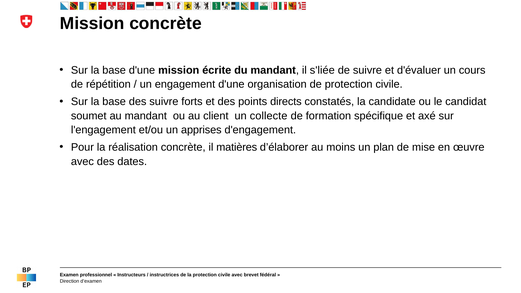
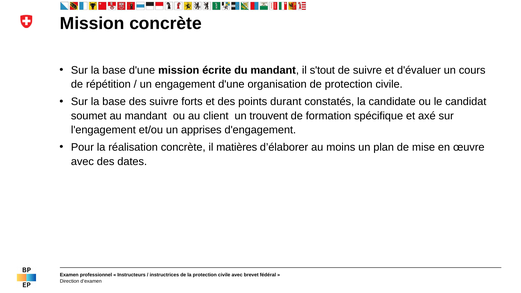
s'liée: s'liée -> s'tout (322, 70)
directs: directs -> durant (286, 102)
collecte: collecte -> trouvent (269, 116)
